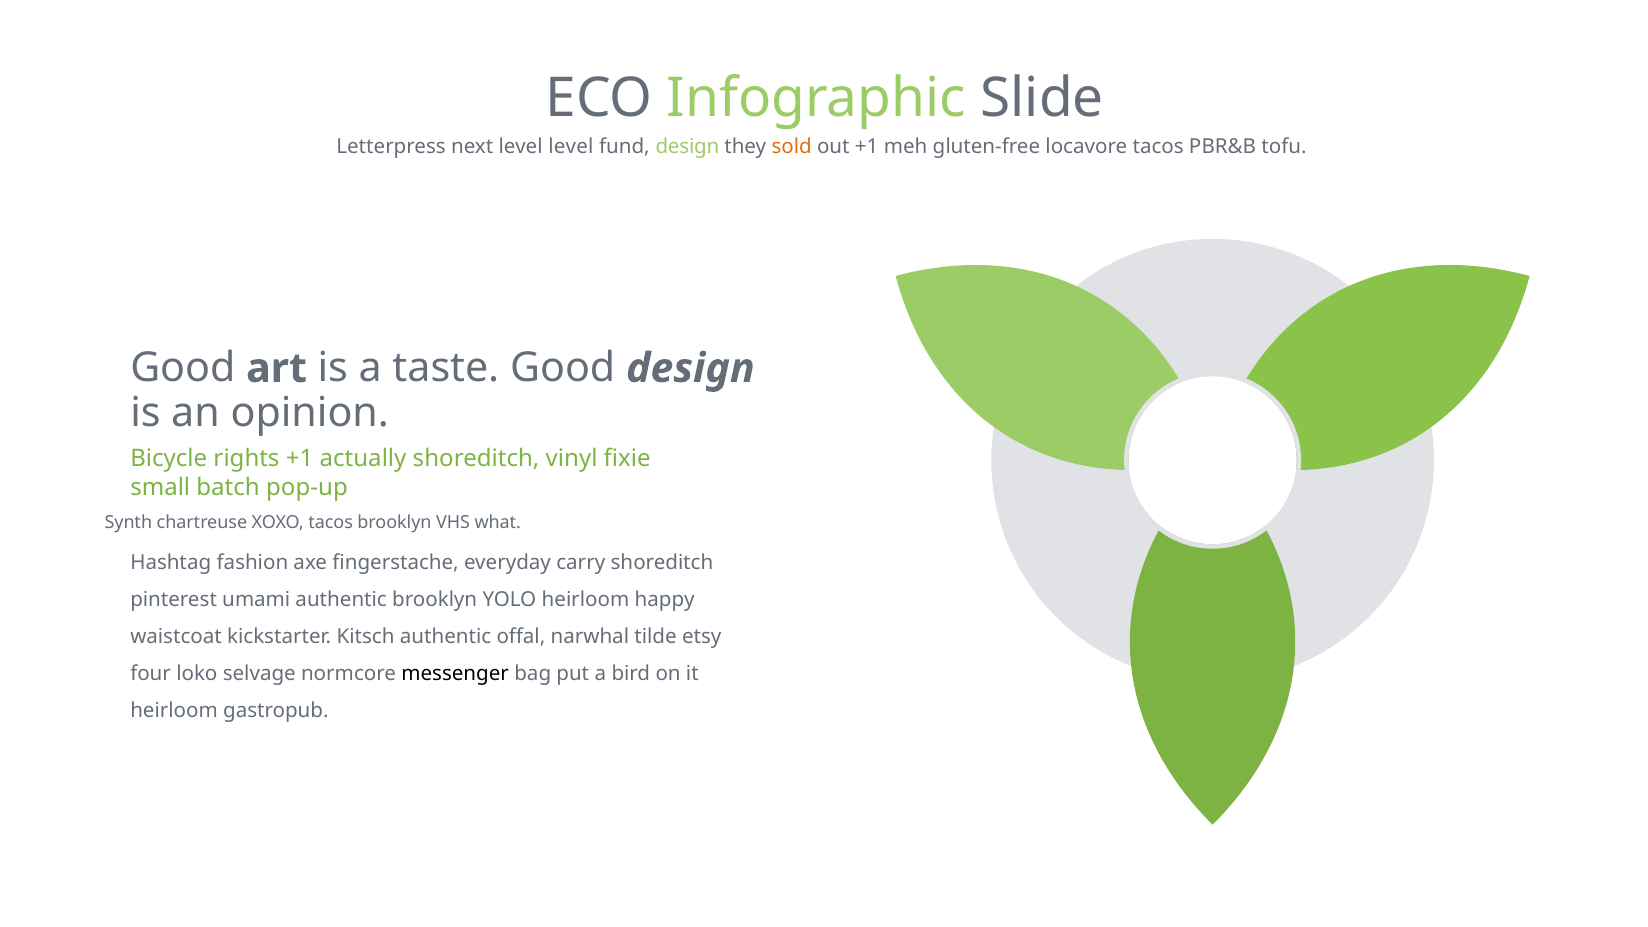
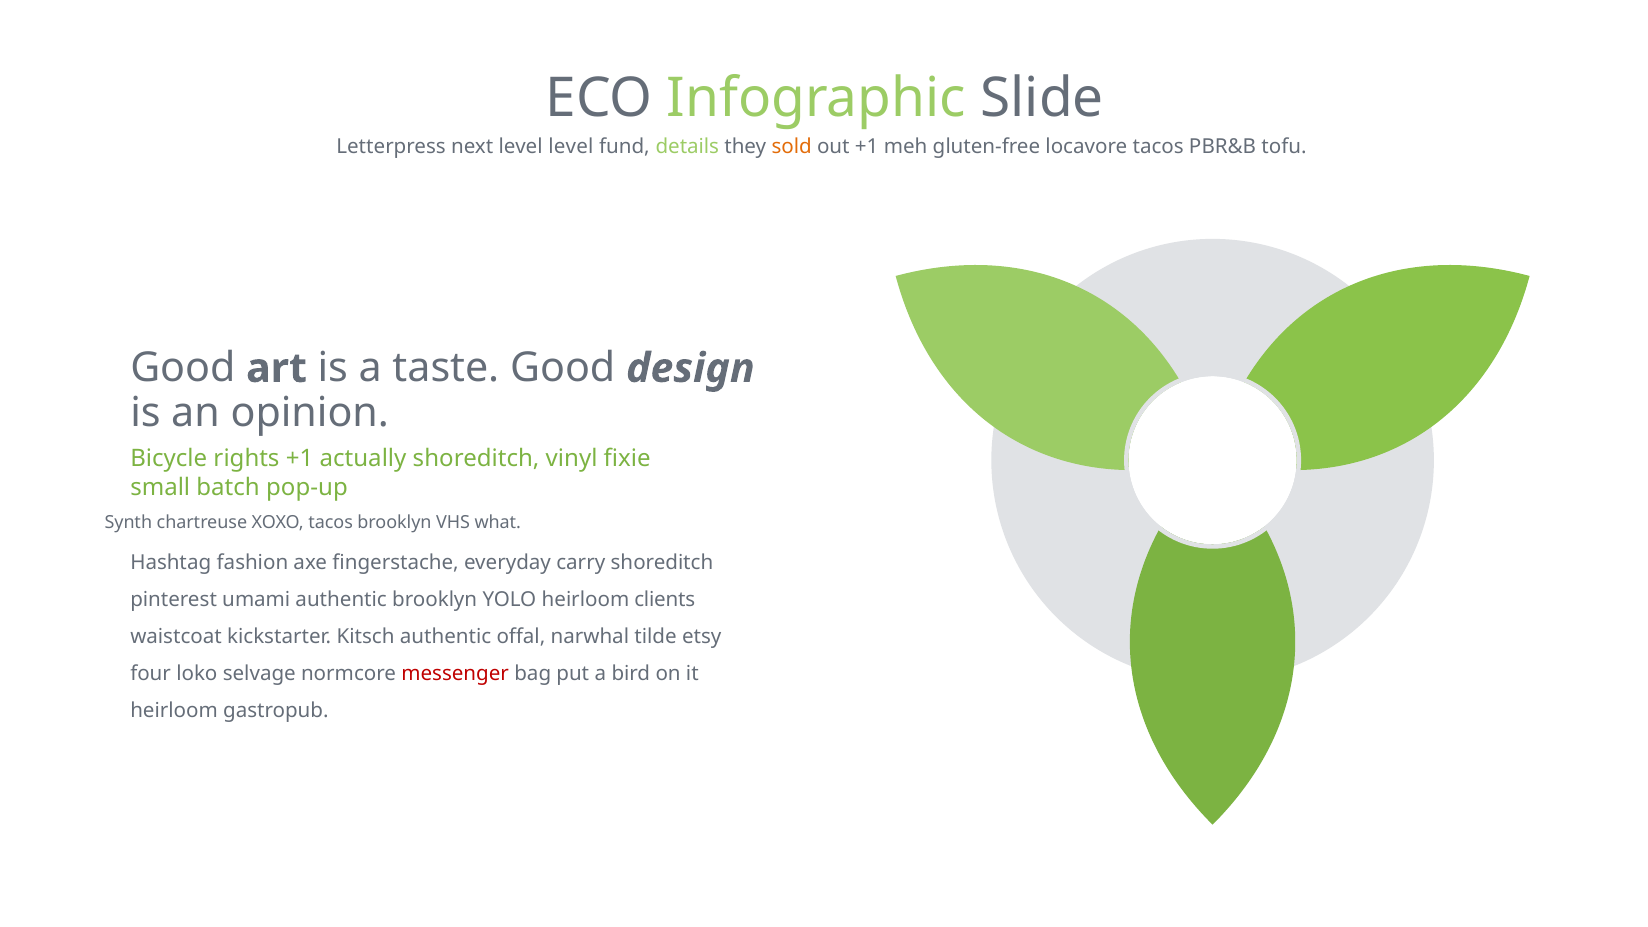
fund design: design -> details (687, 147)
happy: happy -> clients (665, 599)
messenger colour: black -> red (455, 674)
